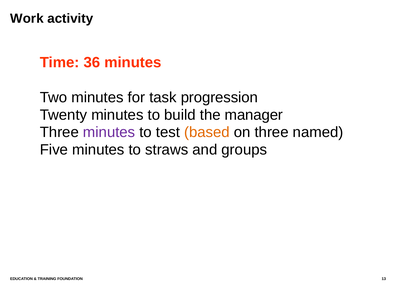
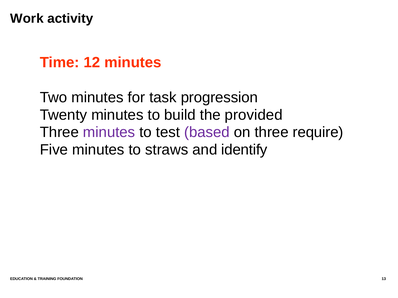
36: 36 -> 12 (92, 63)
manager: manager -> provided (254, 115)
based colour: orange -> purple (207, 133)
named: named -> require (318, 133)
groups: groups -> identify (244, 150)
